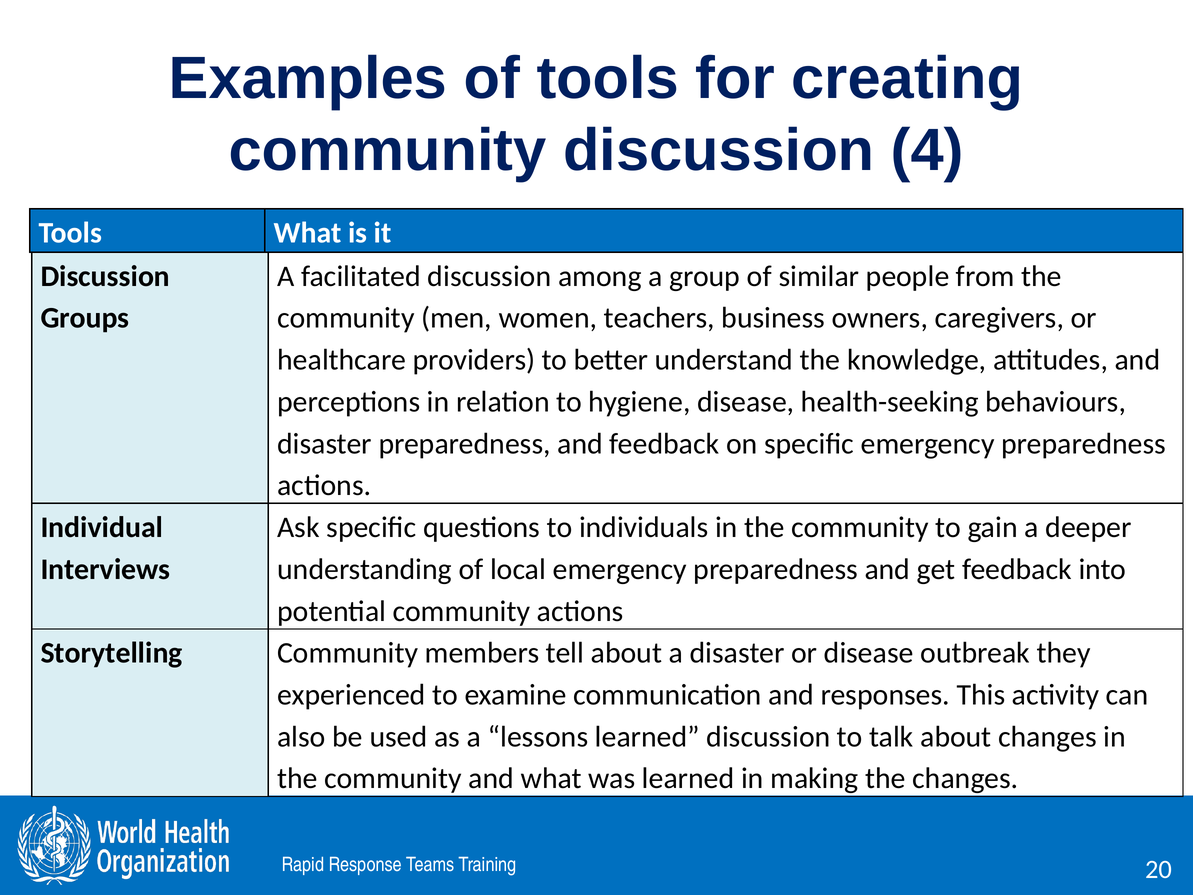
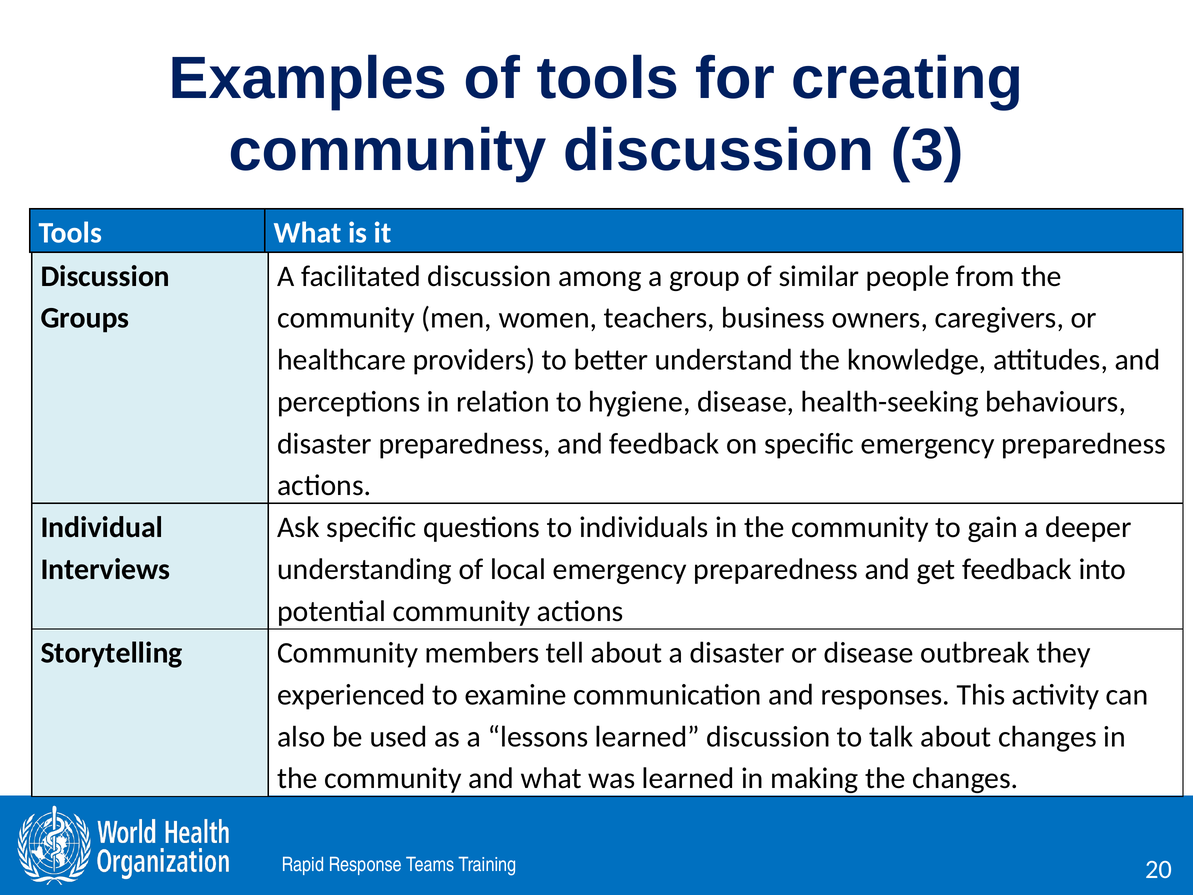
4: 4 -> 3 (927, 150)
